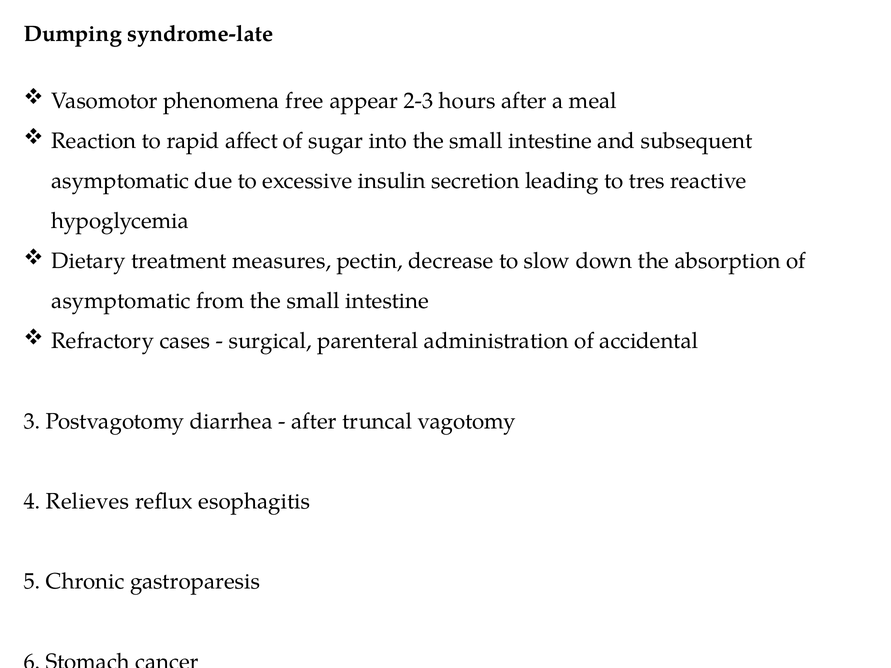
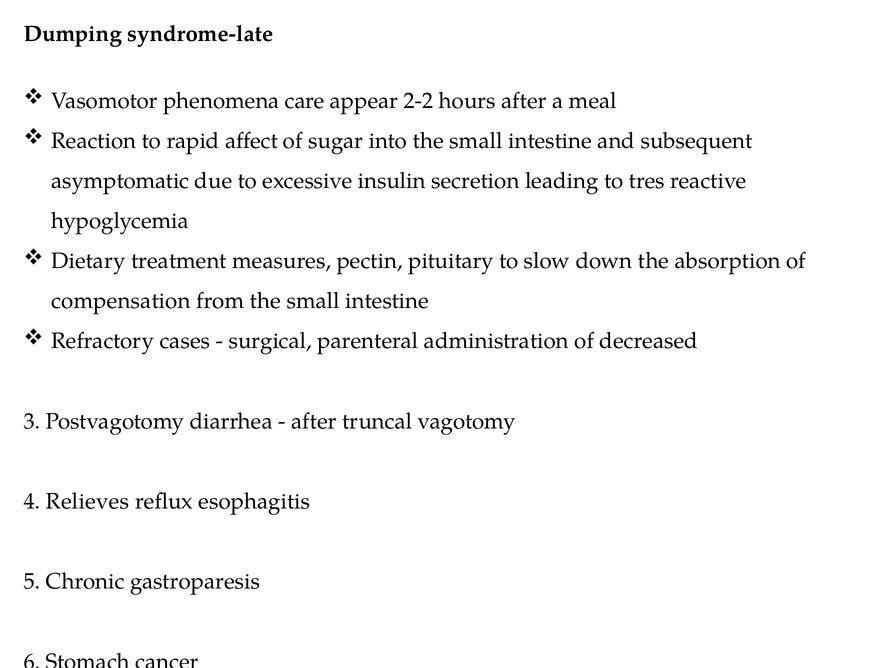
free: free -> care (305, 101)
2-3: 2-3 -> 2-2 (419, 101)
decrease: decrease -> pituitary (451, 261)
asymptomatic: asymptomatic -> compensation (121, 301)
accidental: accidental -> decreased (649, 341)
